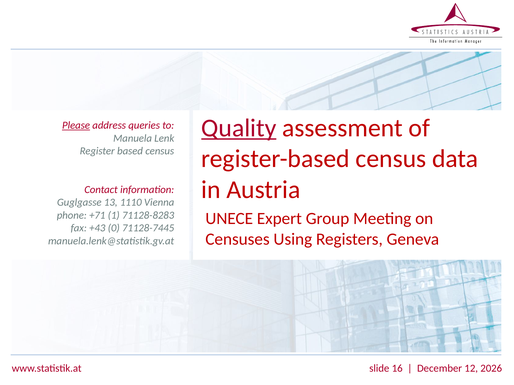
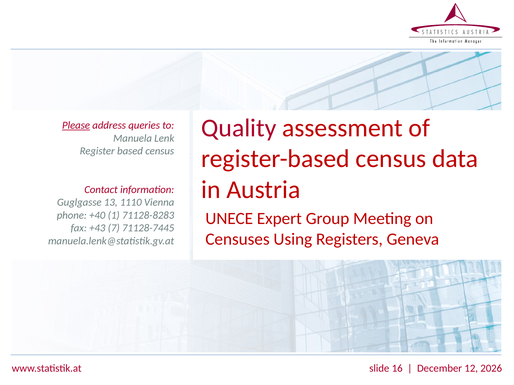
Quality underline: present -> none (239, 128)
+71: +71 -> +40 (97, 215)
0: 0 -> 7 (114, 228)
